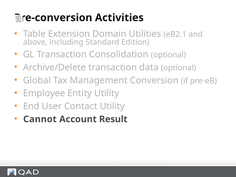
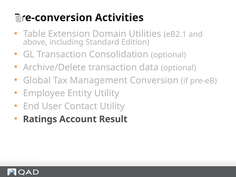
Cannot: Cannot -> Ratings (40, 119)
